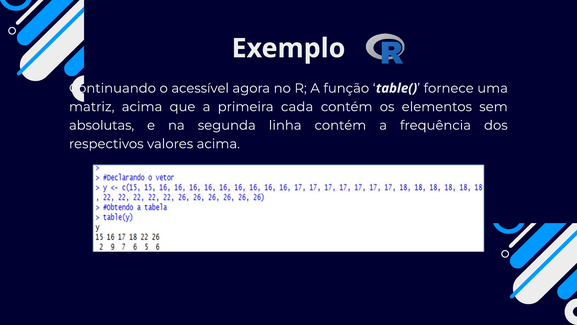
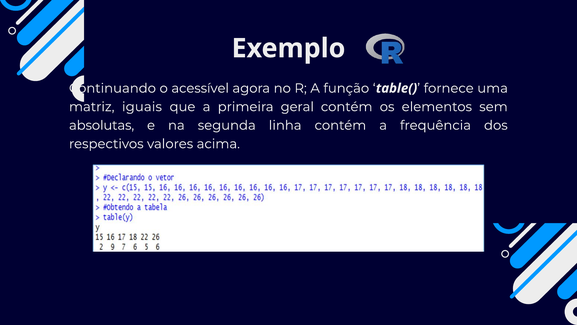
matriz acima: acima -> iguais (142, 107)
cada: cada -> geral (297, 107)
